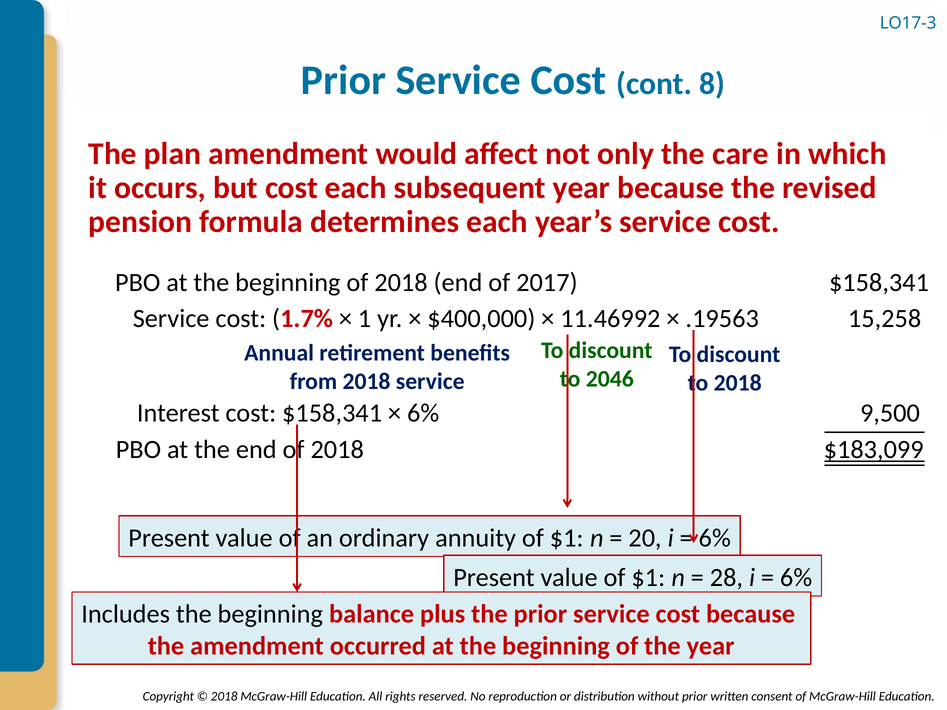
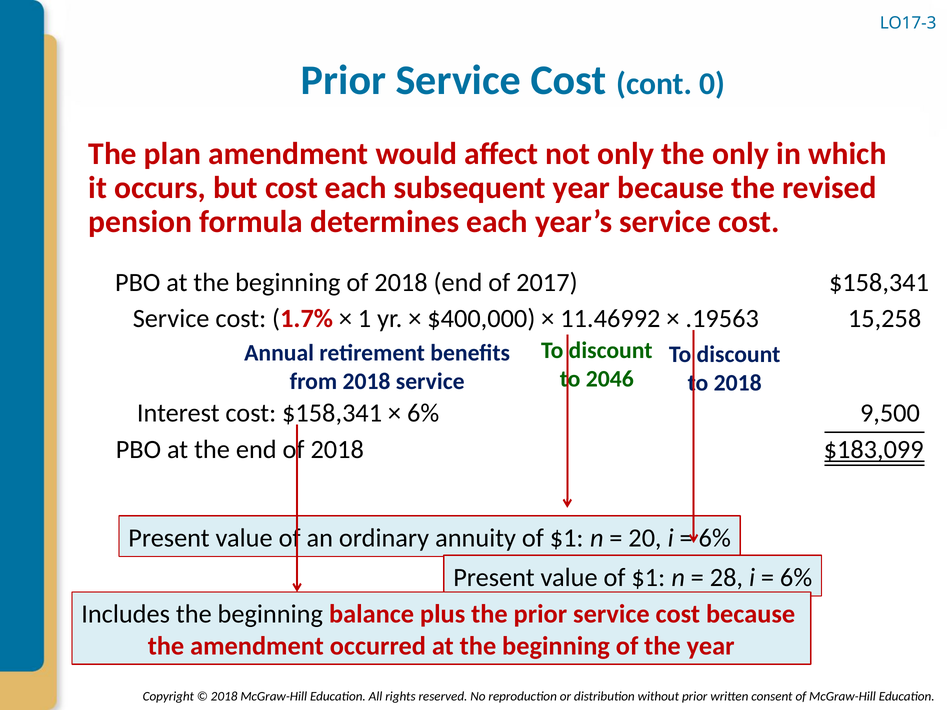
8: 8 -> 0 (712, 84)
the care: care -> only (741, 154)
